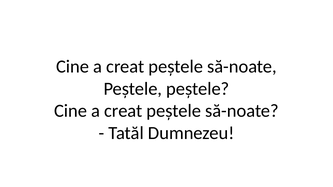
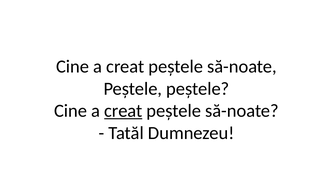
creat underline: none -> present (123, 111)
